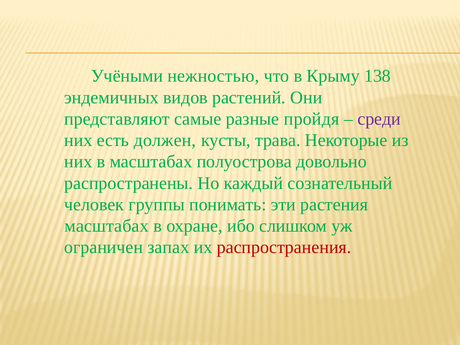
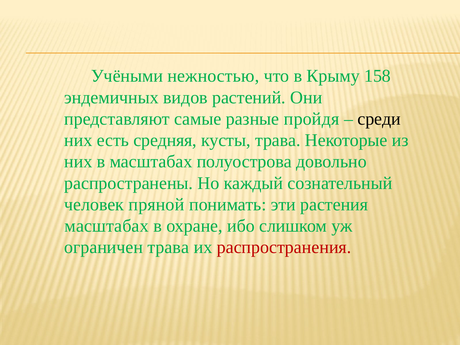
138: 138 -> 158 (378, 76)
среди colour: purple -> black (379, 119)
должен: должен -> средняя (165, 140)
группы: группы -> пряной (156, 205)
ограничен запах: запах -> трава (168, 247)
